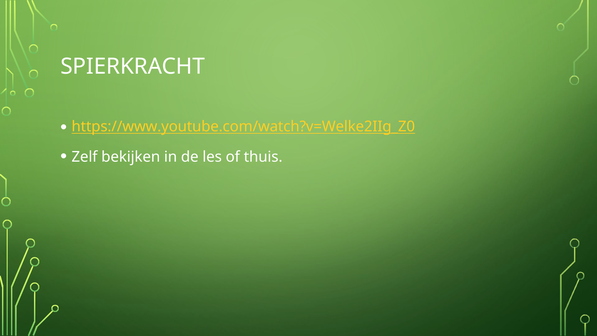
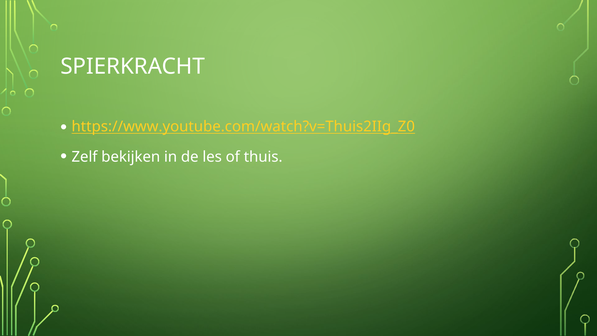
https://www.youtube.com/watch?v=Welke2IIg_Z0: https://www.youtube.com/watch?v=Welke2IIg_Z0 -> https://www.youtube.com/watch?v=Thuis2IIg_Z0 (243, 126)
